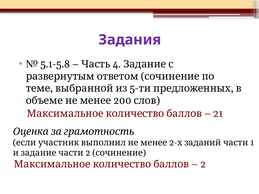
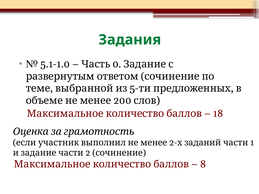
Задания colour: purple -> green (130, 40)
5.1-5.8: 5.1-5.8 -> 5.1-1.0 (55, 64)
4: 4 -> 0 (117, 64)
21: 21 -> 18 (218, 114)
2: 2 -> 8 (203, 164)
